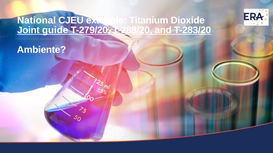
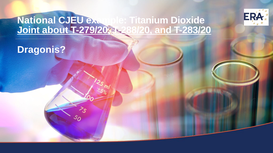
guide: guide -> about (55, 30)
Ambiente: Ambiente -> Dragonis (41, 50)
